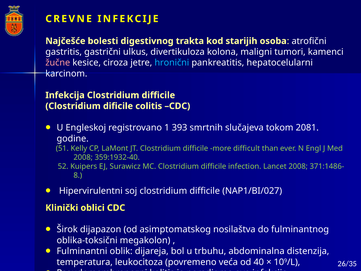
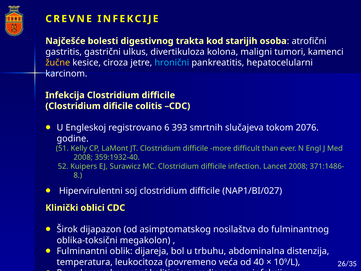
žučne colour: pink -> yellow (58, 63)
1: 1 -> 6 (167, 128)
2081: 2081 -> 2076 (307, 128)
